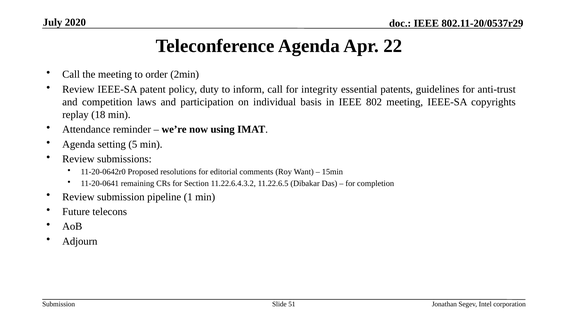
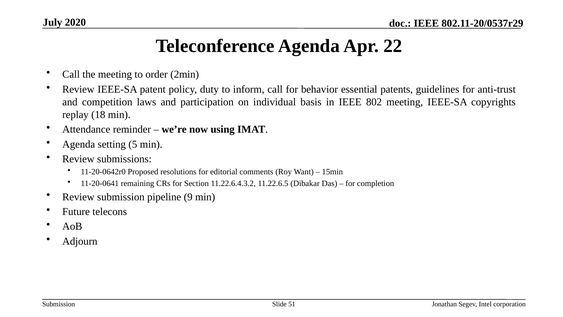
integrity: integrity -> behavior (320, 89)
1: 1 -> 9 (188, 197)
